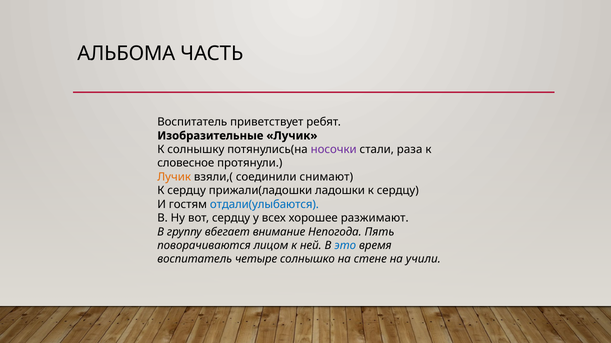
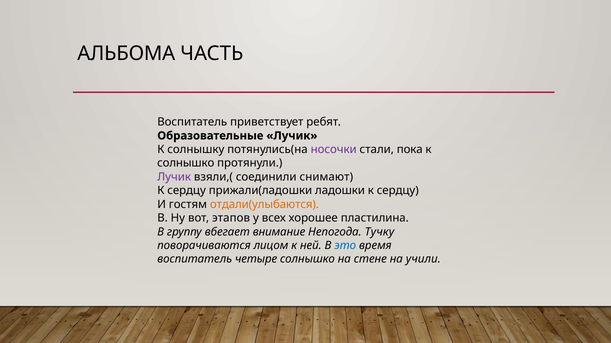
Изобразительные: Изобразительные -> Образовательные (210, 136)
раза: раза -> пока (410, 150)
словесное: словесное -> солнышко (186, 163)
Лучик colour: orange -> purple (174, 177)
отдали(улыбаются colour: blue -> orange (264, 205)
вот сердцу: сердцу -> этапов (231, 218)
разжимают: разжимают -> пластилина (375, 218)
Пять: Пять -> Тучку (380, 232)
